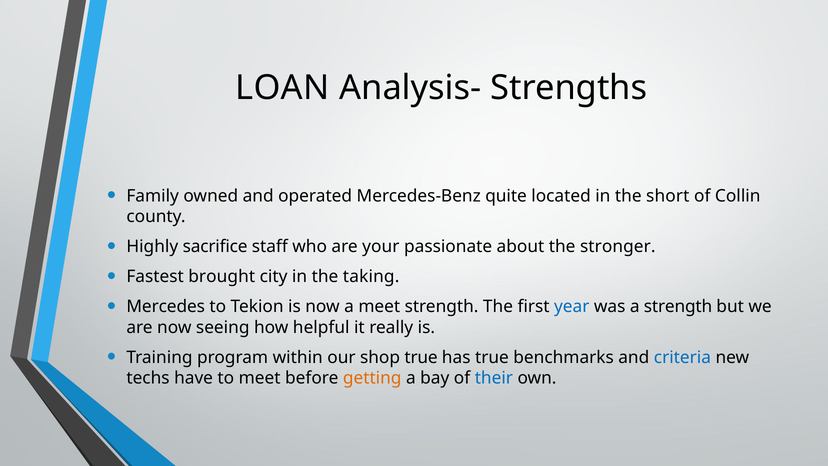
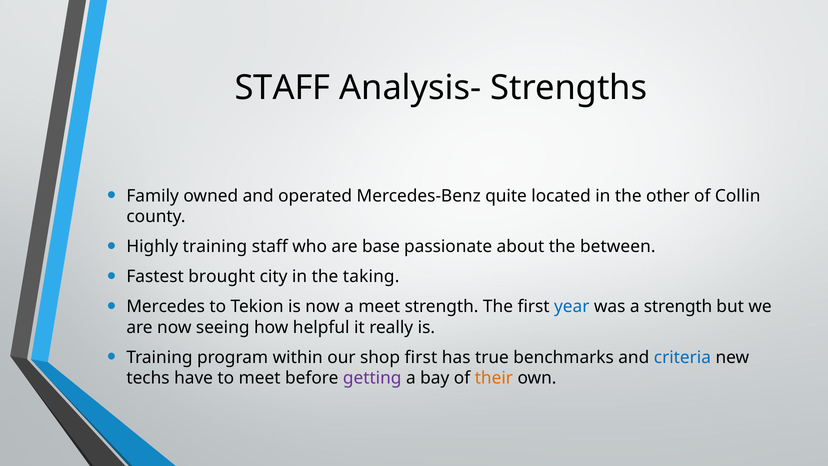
LOAN: LOAN -> STAFF (282, 88)
short: short -> other (668, 196)
Highly sacrifice: sacrifice -> training (215, 246)
your: your -> base (381, 246)
stronger: stronger -> between (618, 246)
shop true: true -> first (421, 357)
getting colour: orange -> purple (372, 378)
their colour: blue -> orange (494, 378)
